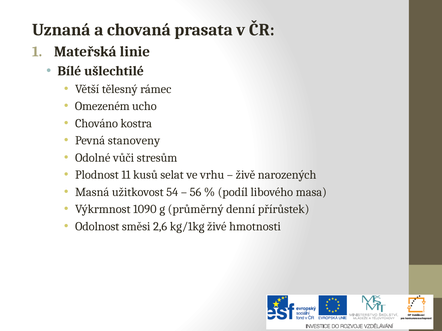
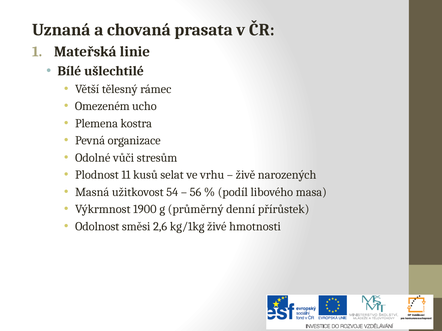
Chováno: Chováno -> Plemena (97, 124)
stanoveny: stanoveny -> organizace (134, 141)
1090: 1090 -> 1900 (145, 209)
